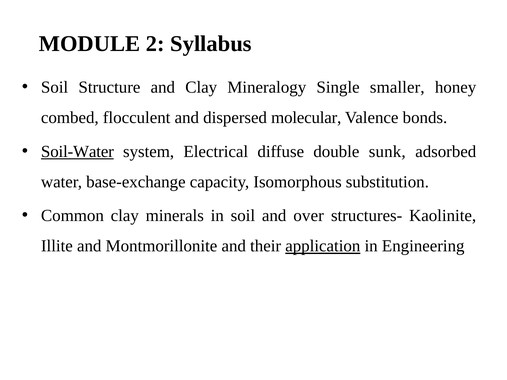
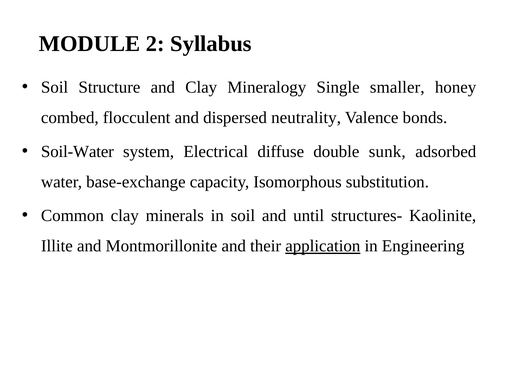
molecular: molecular -> neutrality (306, 118)
Soil-Water underline: present -> none (77, 152)
over: over -> until (309, 216)
